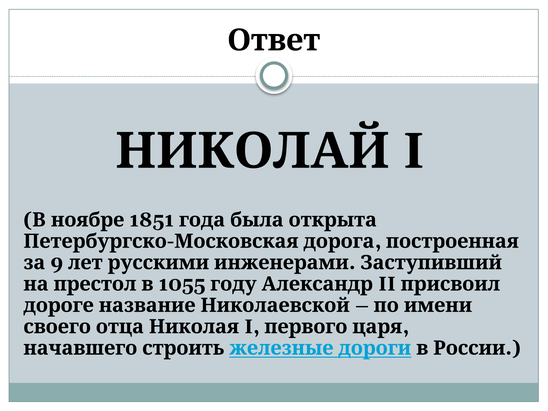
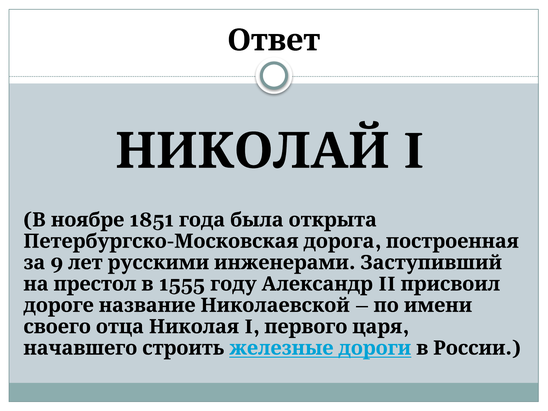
1055: 1055 -> 1555 (182, 284)
